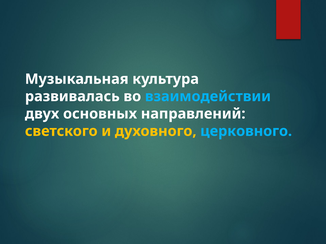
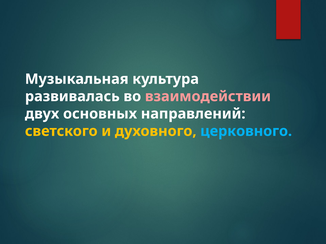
взаимодействии colour: light blue -> pink (208, 97)
